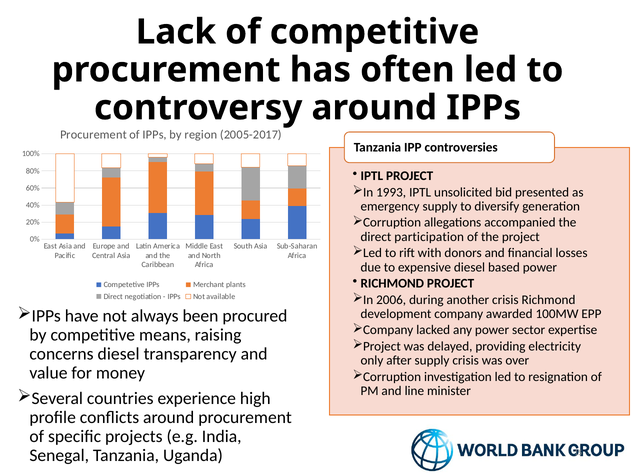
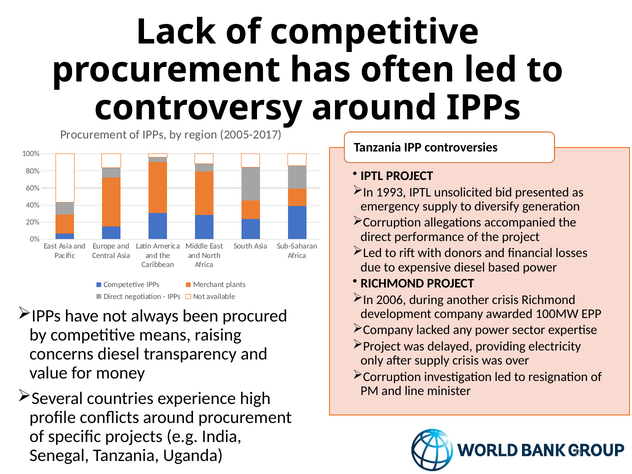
participation: participation -> performance (429, 237)
